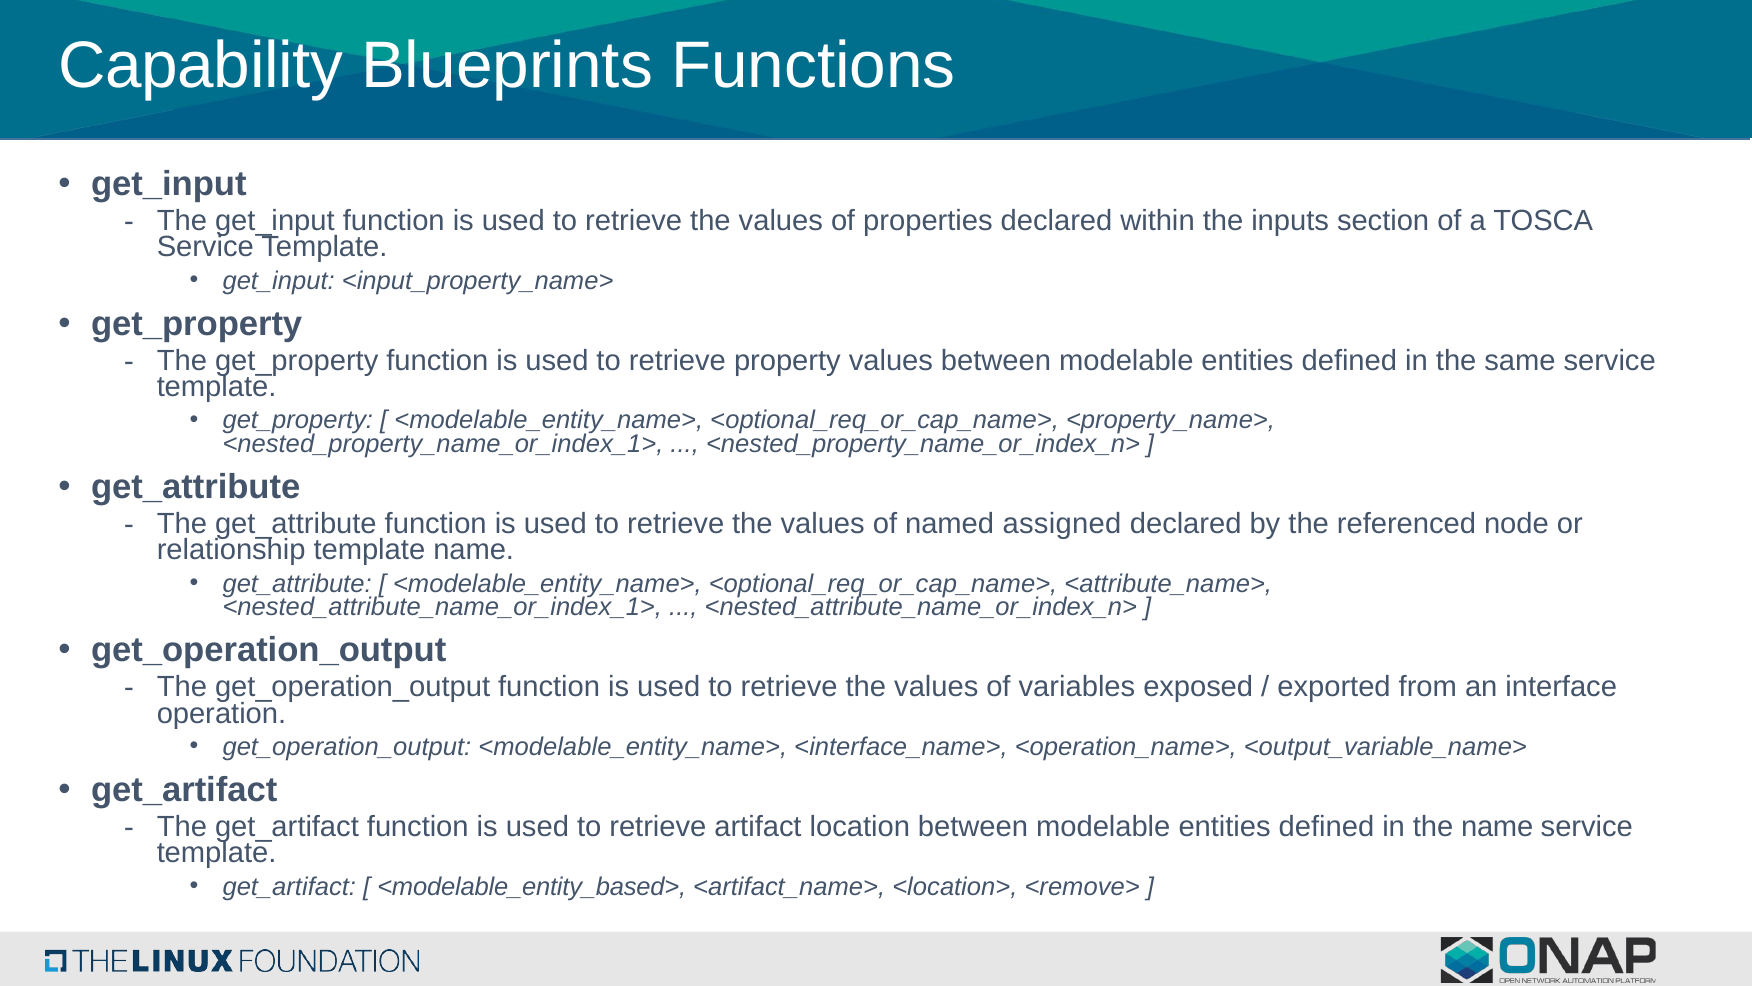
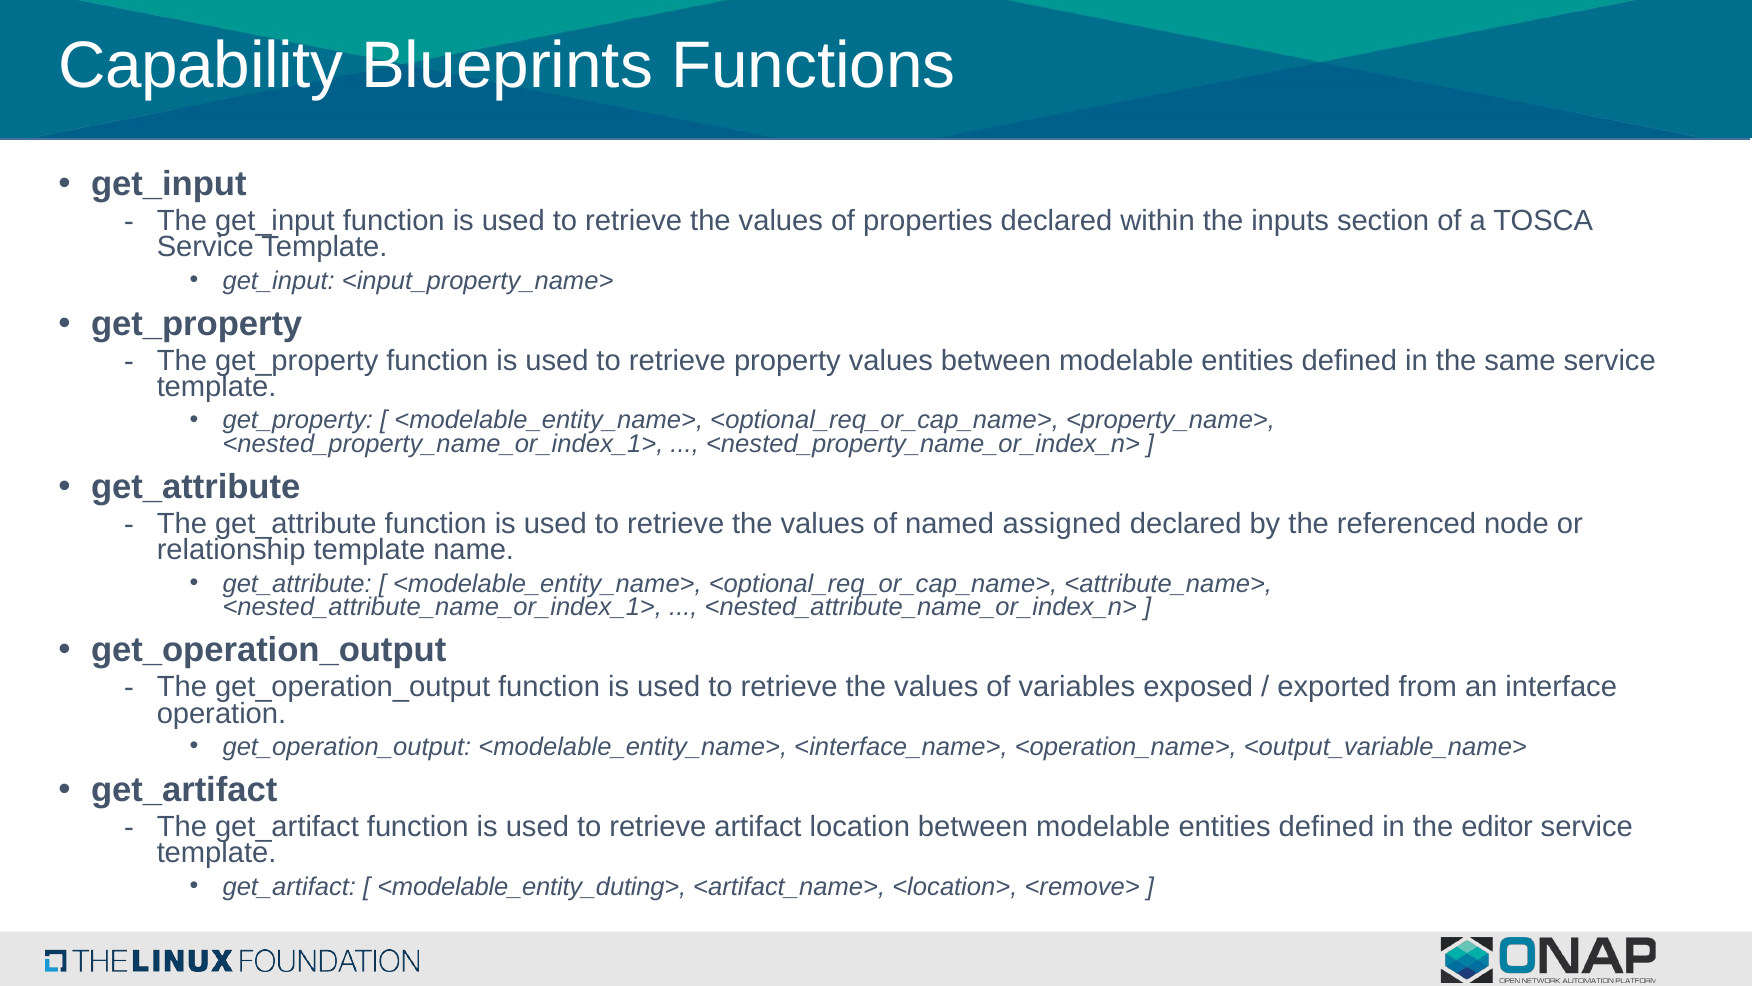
the name: name -> editor (1497, 827)
<modelable_entity_based>: <modelable_entity_based> -> <modelable_entity_duting> (532, 886)
